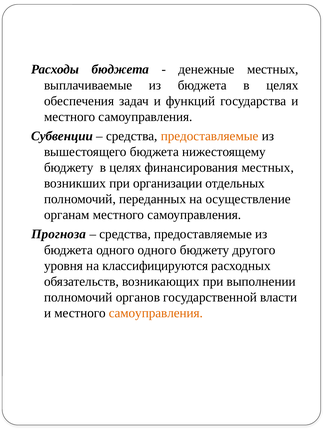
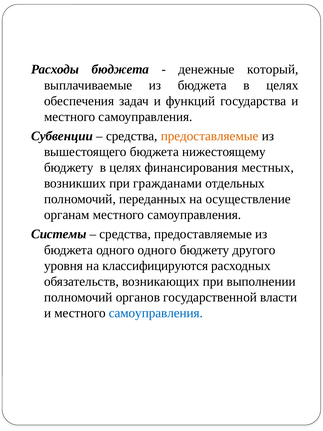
денежные местных: местных -> который (273, 69)
организации: организации -> гражданами (168, 183)
Прогноза: Прогноза -> Системы (59, 234)
самоуправления colour: orange -> blue (156, 313)
